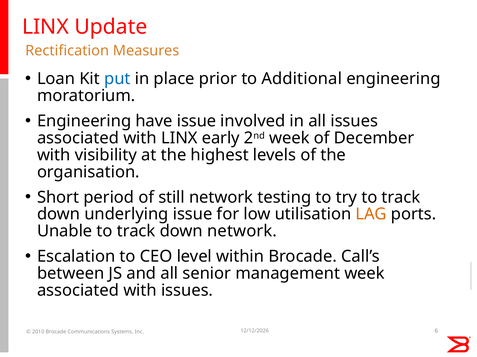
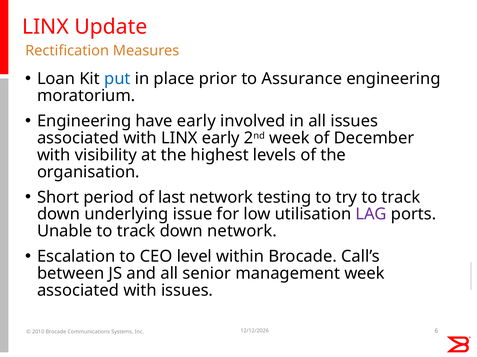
Additional: Additional -> Assurance (302, 79)
have issue: issue -> early (196, 121)
still: still -> last (172, 198)
LAG colour: orange -> purple (371, 215)
